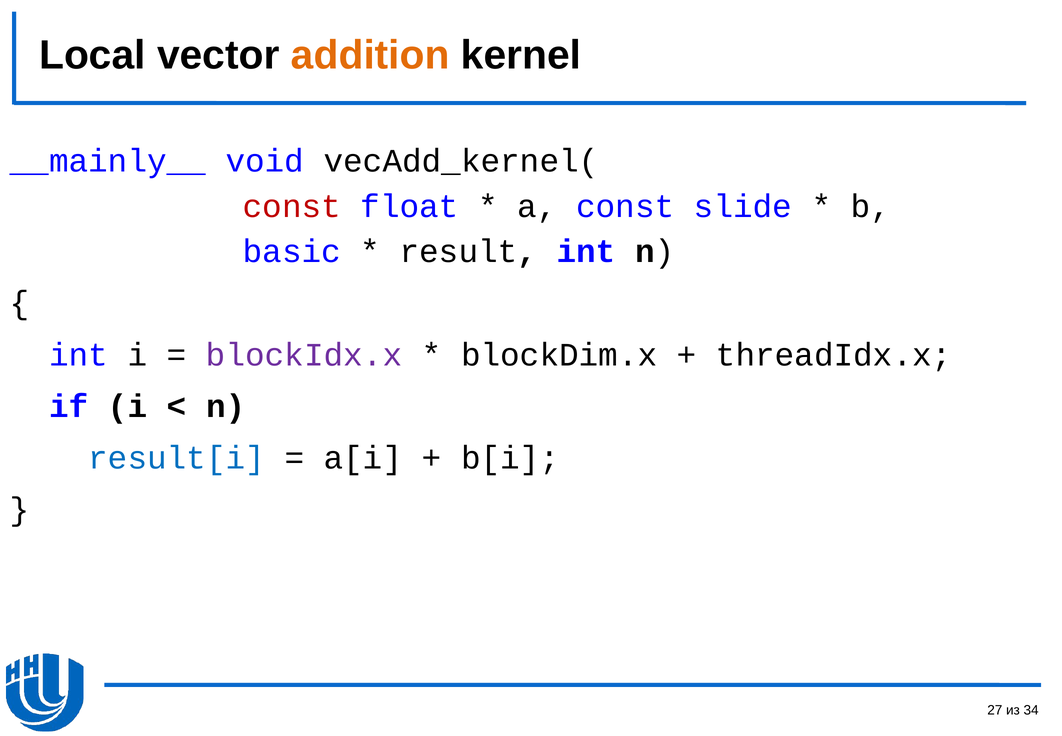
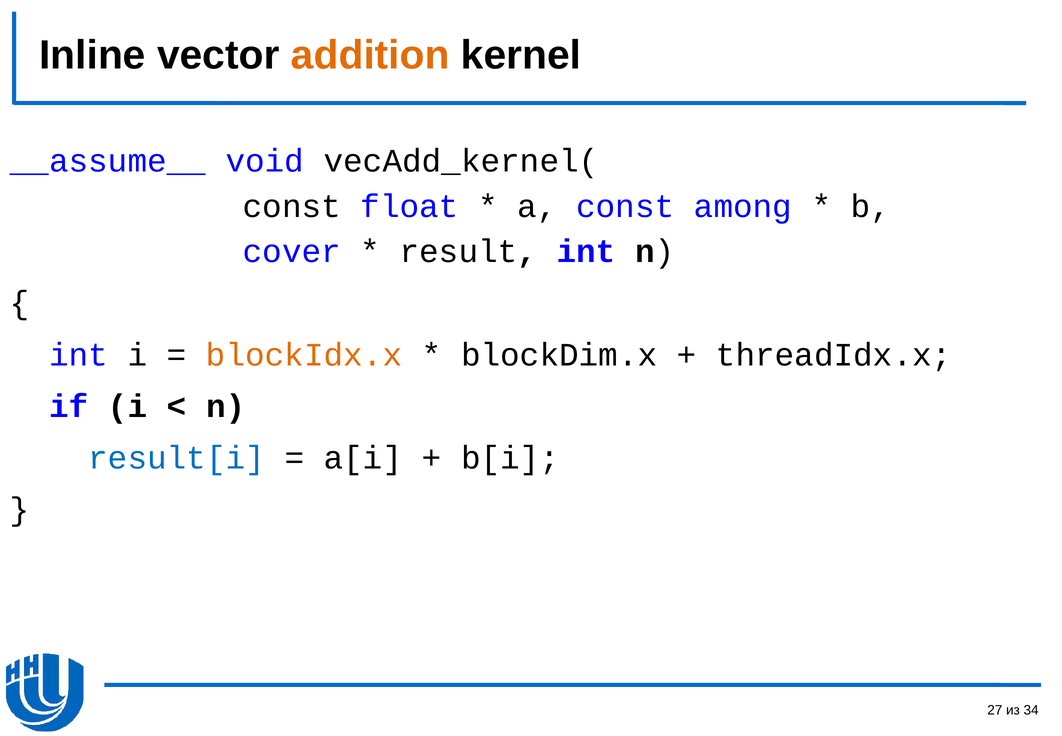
Local: Local -> Inline (92, 55)
__mainly__: __mainly__ -> __assume__ (108, 161)
const colour: red -> black (292, 206)
slide: slide -> among (743, 206)
basic: basic -> cover (292, 251)
blockIdx.x colour: purple -> orange (304, 355)
